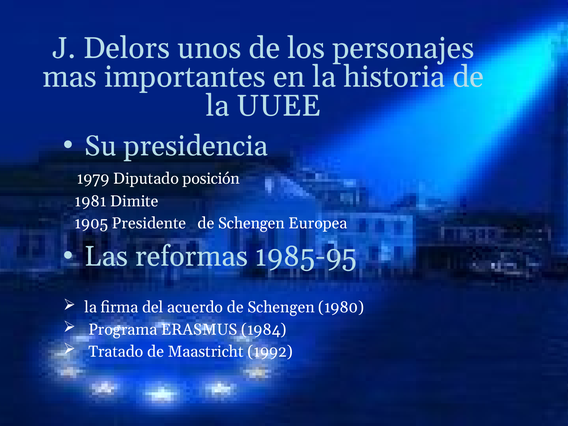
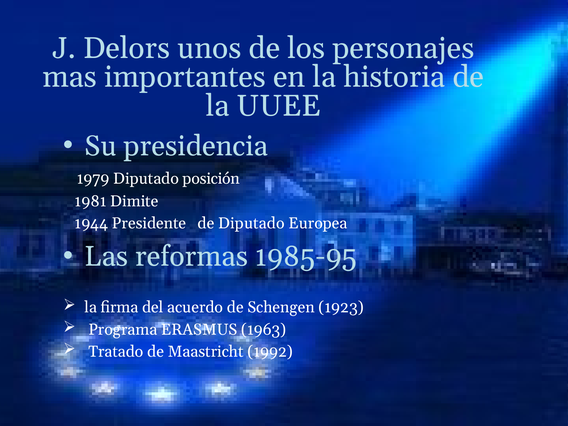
1905: 1905 -> 1944 (91, 223)
Presidente de Schengen: Schengen -> Diputado (251, 223)
1980: 1980 -> 1923 (341, 307)
1984: 1984 -> 1963 (264, 329)
